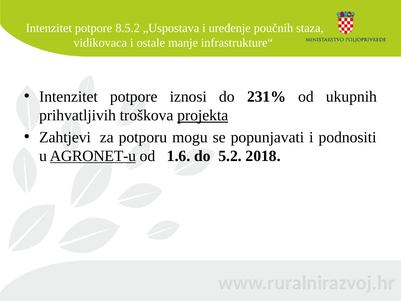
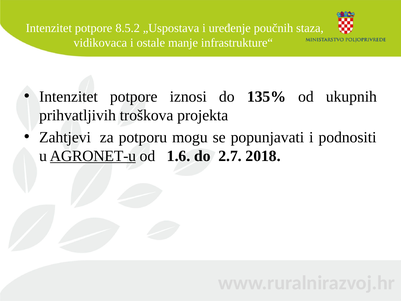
231%: 231% -> 135% (267, 97)
projekta underline: present -> none (203, 115)
5.2: 5.2 -> 2.7 (230, 156)
